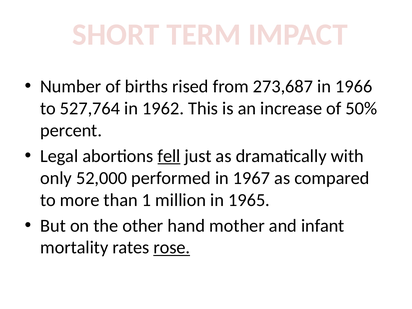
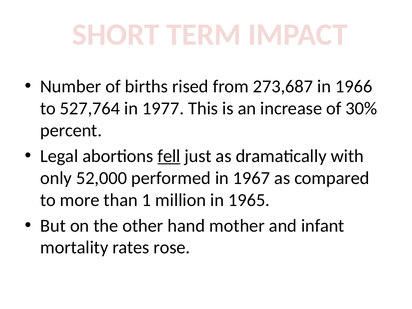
1962: 1962 -> 1977 (163, 108)
50%: 50% -> 30% (361, 108)
rose underline: present -> none (172, 248)
